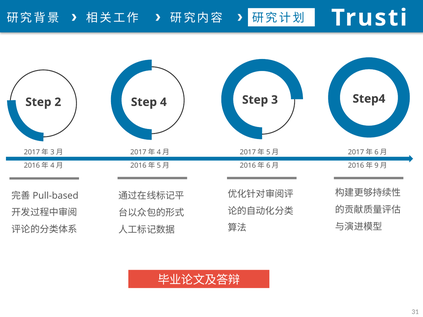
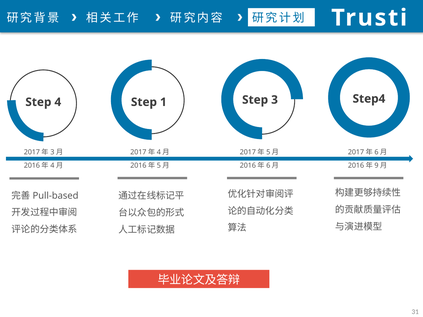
2: 2 -> 4 (58, 102)
4: 4 -> 1 (163, 102)
